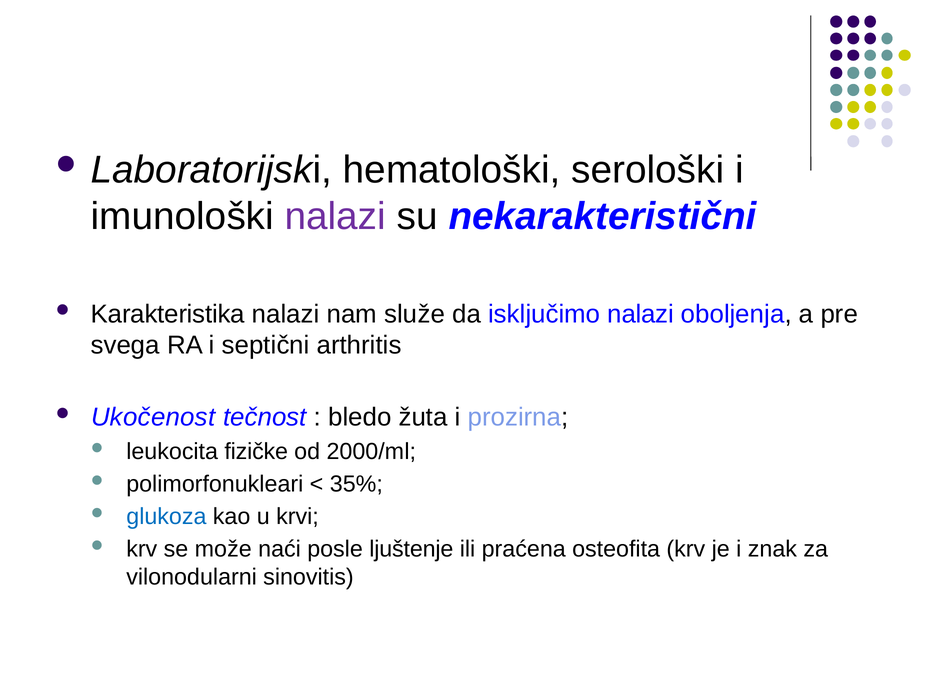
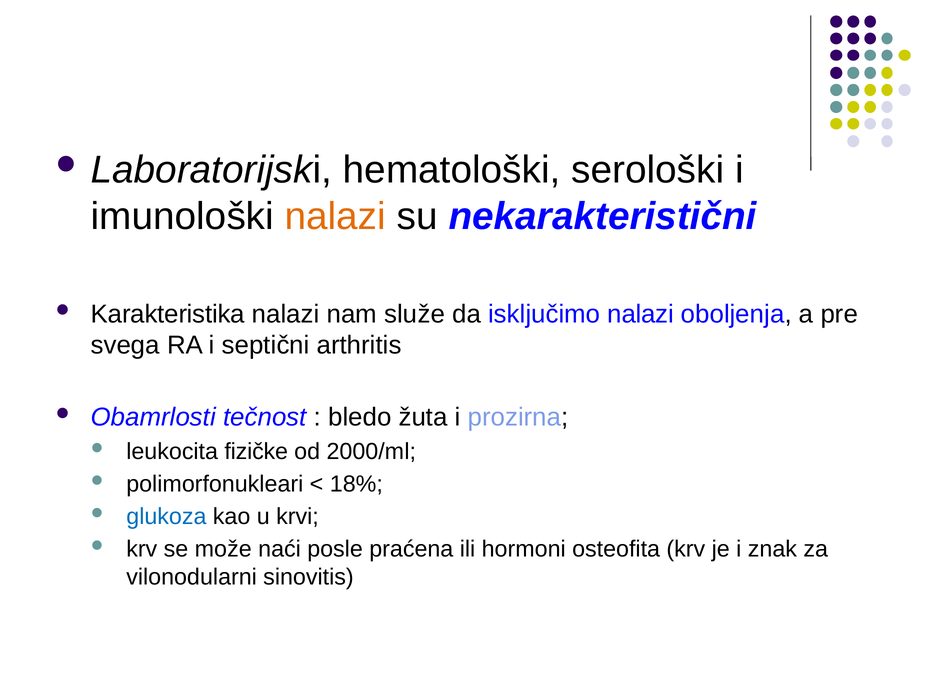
nalazi colour: purple -> orange (335, 217)
Ukočenost: Ukočenost -> Obamrlosti (153, 418)
35%: 35% -> 18% (356, 484)
ljuštenje: ljuštenje -> praćena (411, 549)
praćena: praćena -> hormoni (524, 549)
